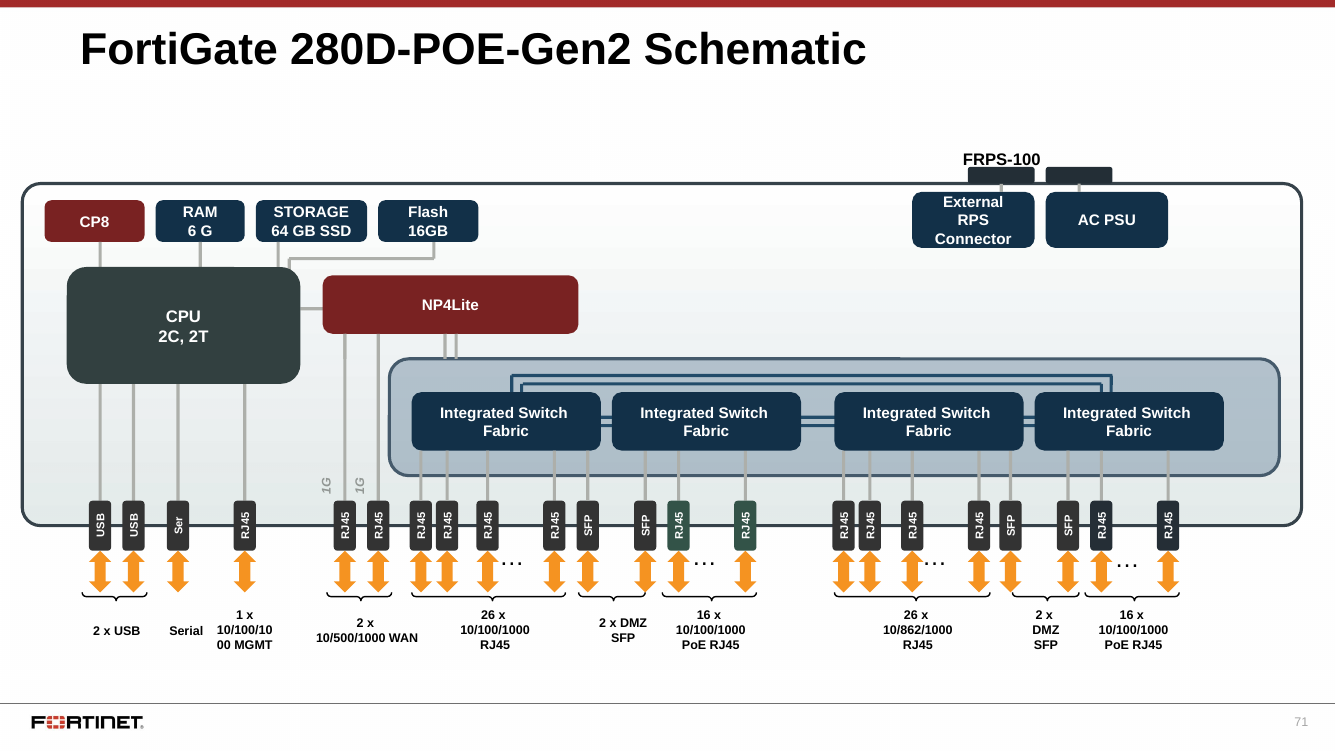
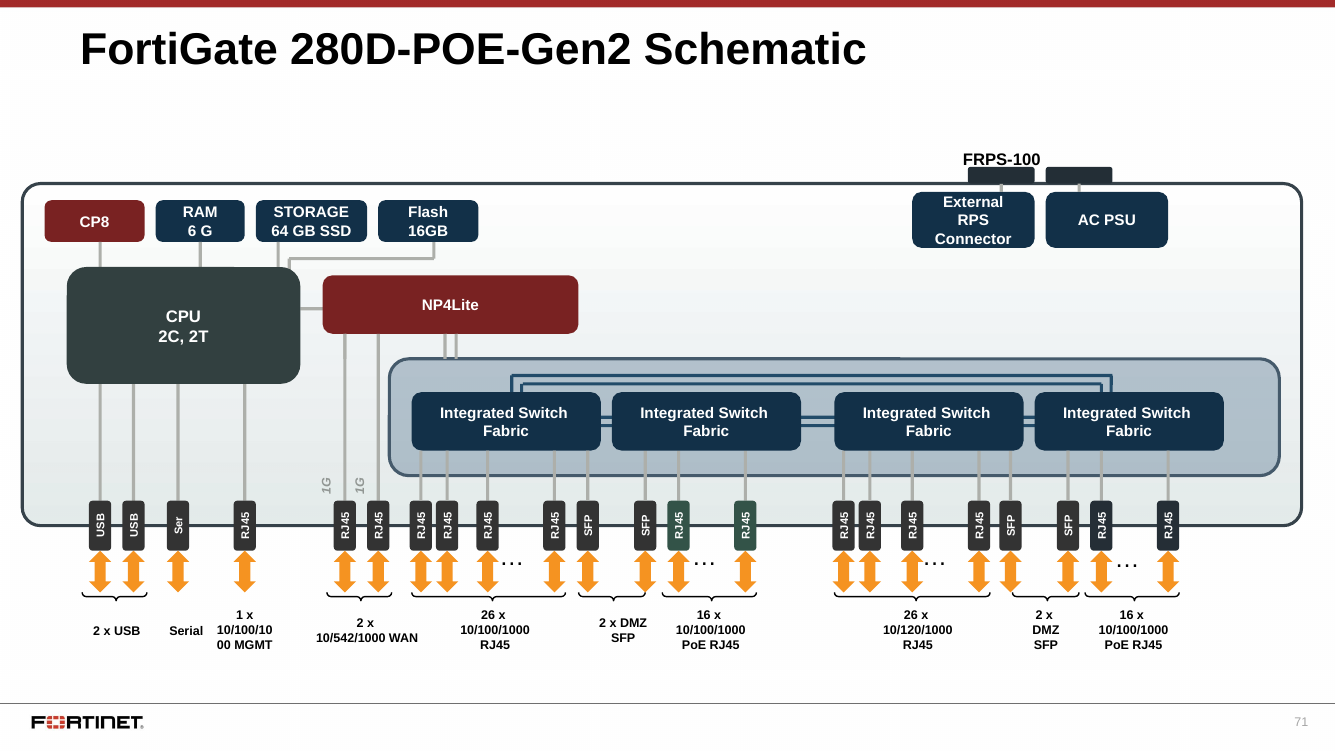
10/862/1000: 10/862/1000 -> 10/120/1000 (918, 631)
10/500/1000: 10/500/1000 -> 10/542/1000 (351, 639)
